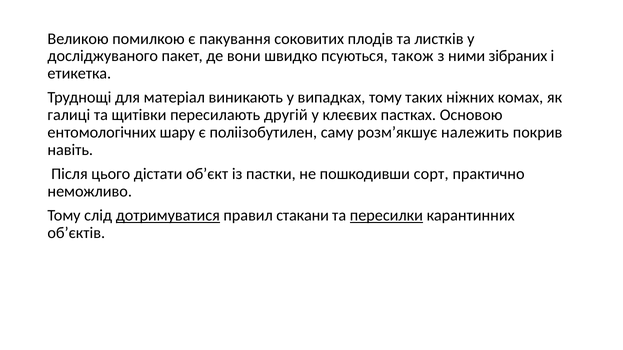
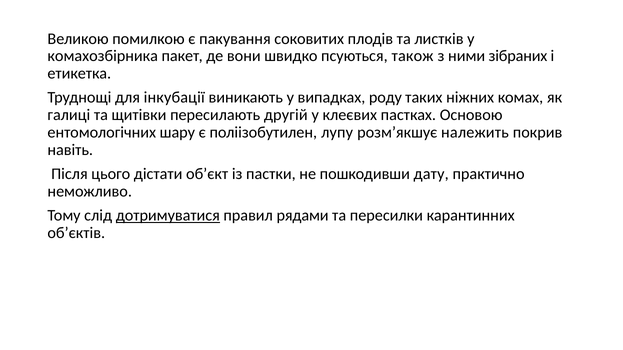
досліджуваного: досліджуваного -> комахозбірника (103, 56)
матеріал: матеріал -> інкубації (174, 98)
випадках тому: тому -> роду (385, 98)
саму: саму -> лупу (337, 133)
сорт: сорт -> дату (431, 174)
стакани: стакани -> рядами (303, 216)
пересилки underline: present -> none (386, 216)
